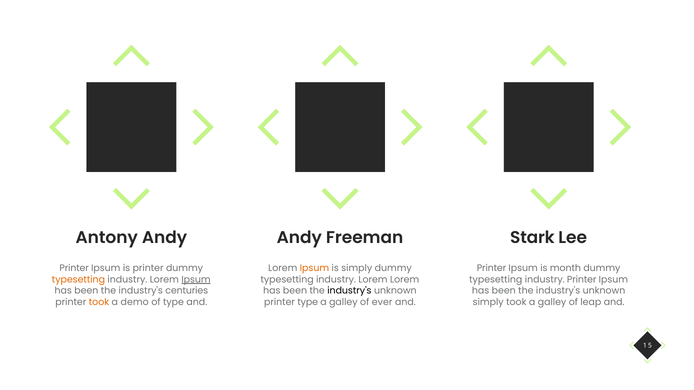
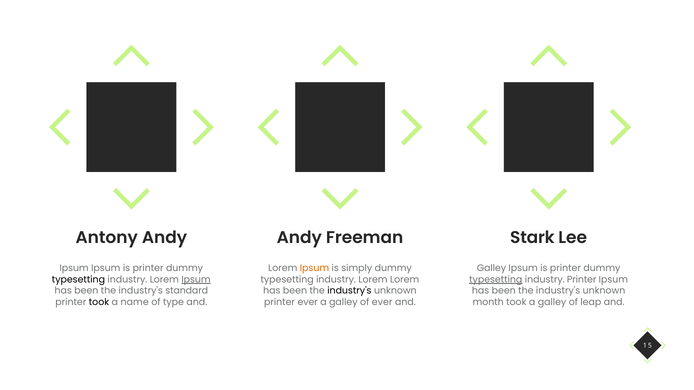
Printer: Printer -> Ipsum (74, 268)
Printer: Printer -> Galley (491, 268)
month: month -> printer (565, 268)
typesetting colour: orange -> black (78, 280)
typesetting underline: none -> present (496, 280)
centuries: centuries -> standard (187, 291)
took colour: orange -> black (99, 302)
demo: demo -> name (135, 302)
printer type: type -> ever (308, 302)
simply: simply -> month (488, 302)
